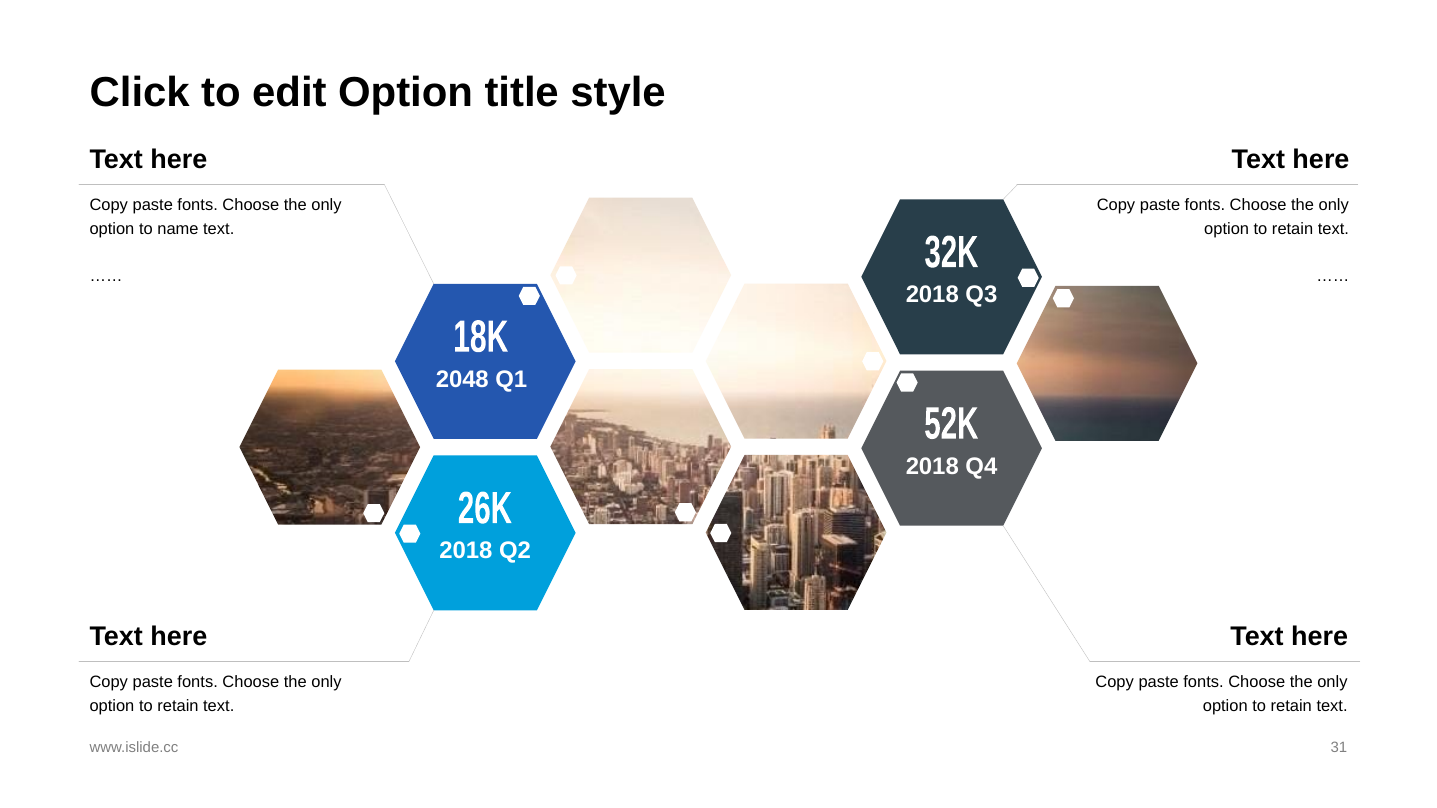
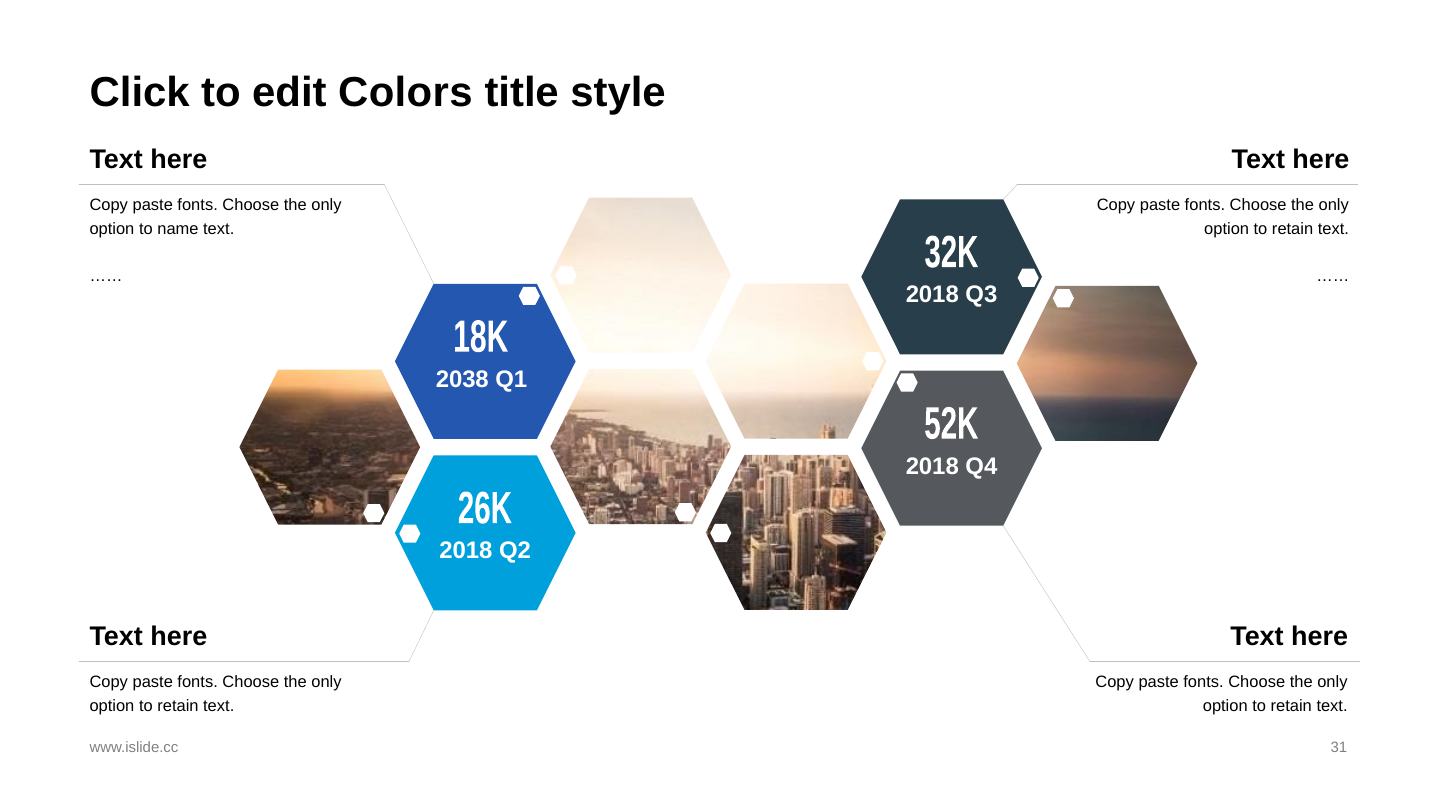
edit Option: Option -> Colors (405, 93)
2048: 2048 -> 2038 (462, 380)
